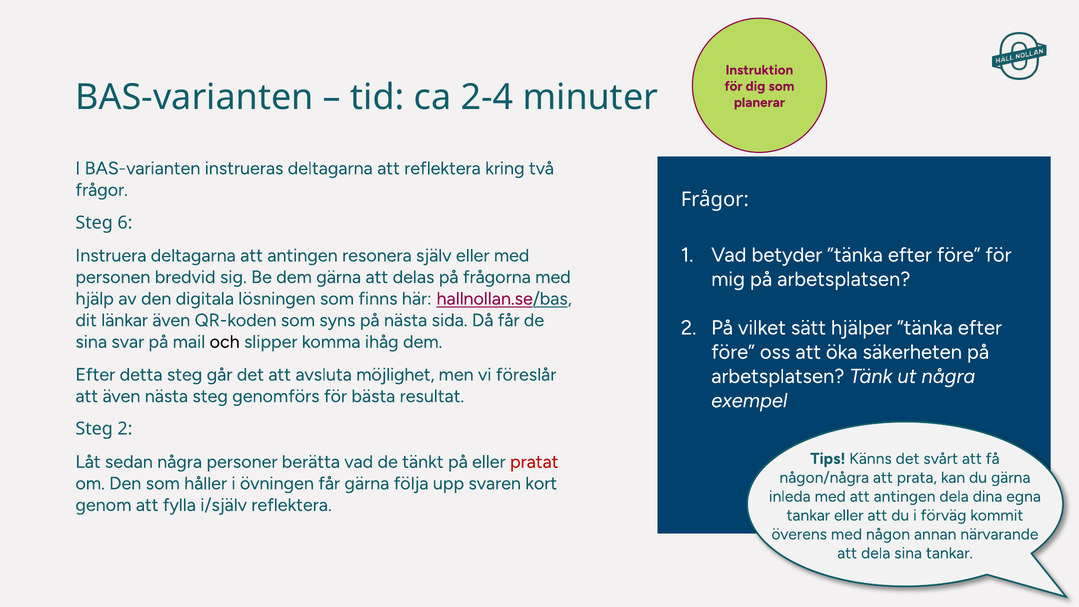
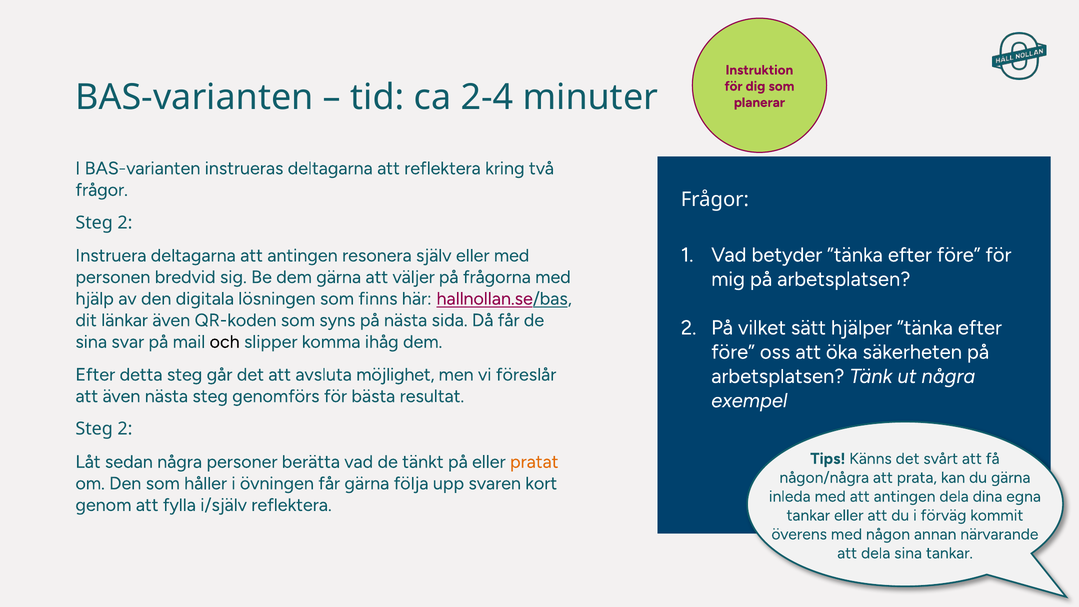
6: 6 -> 2 (125, 223)
delas: delas -> väljer (414, 277)
pratat colour: red -> orange (534, 462)
